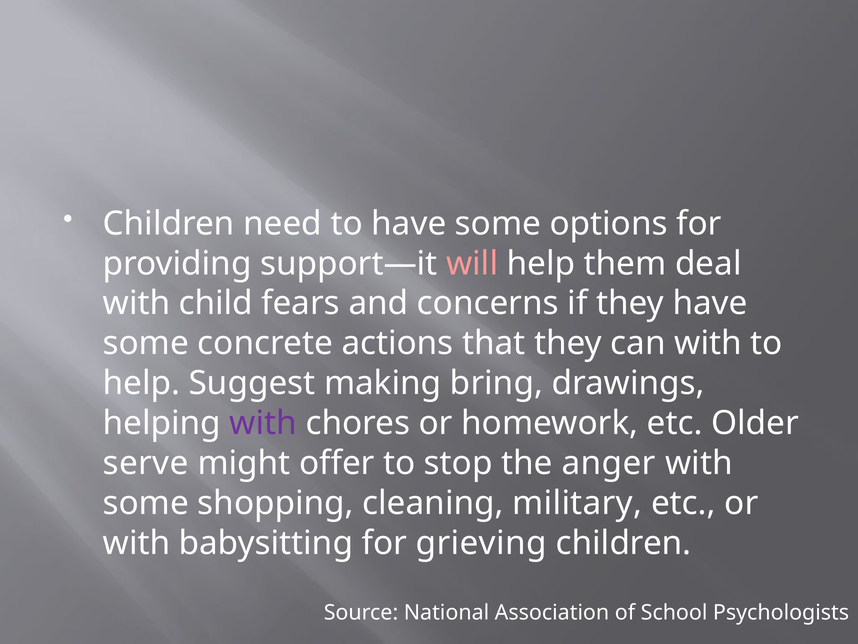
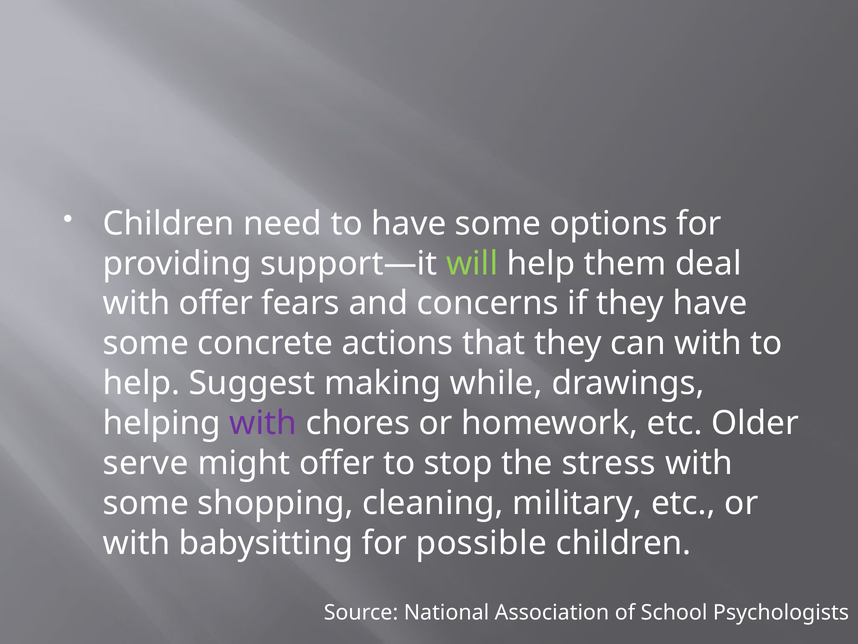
will colour: pink -> light green (472, 263)
with child: child -> offer (216, 303)
bring: bring -> while (496, 383)
anger: anger -> stress (609, 463)
grieving: grieving -> possible (481, 543)
